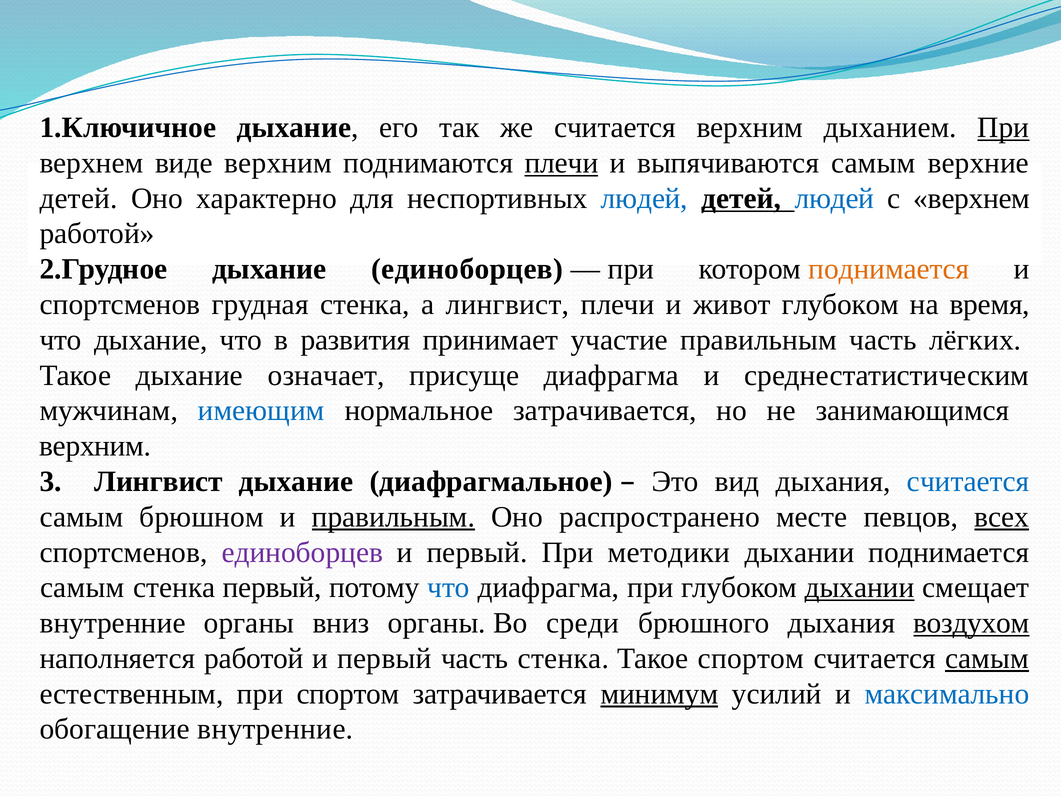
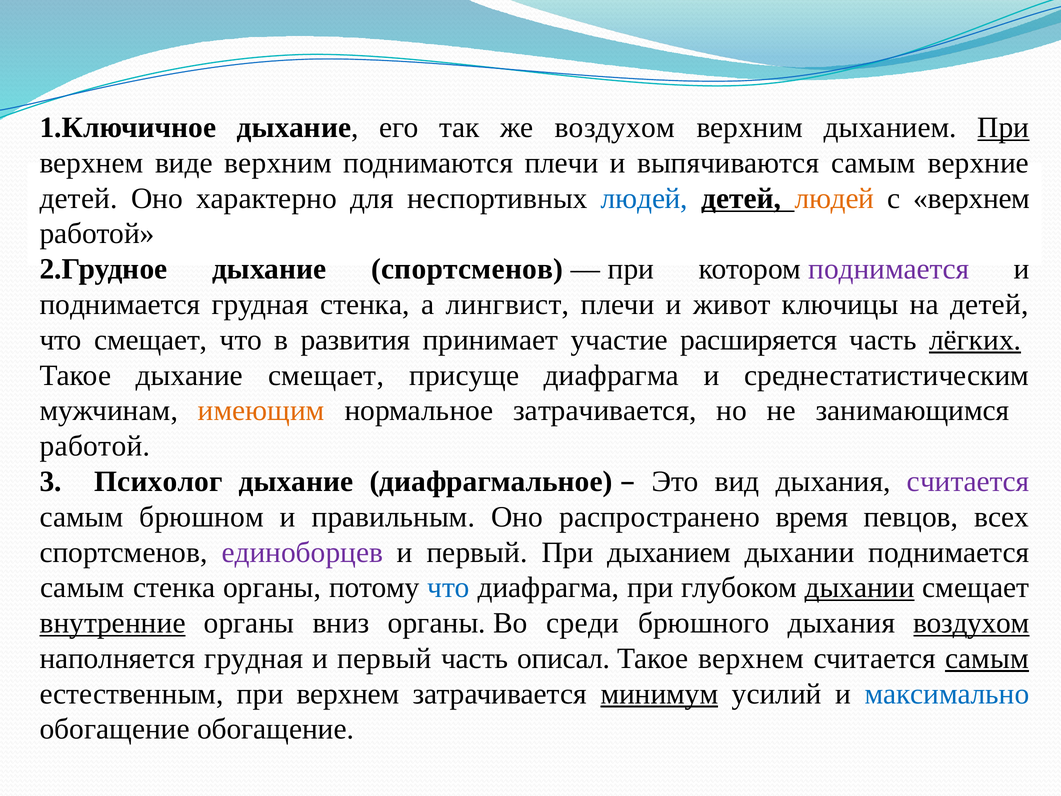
же считается: считается -> воздухом (615, 128)
плечи underline: present -> none (561, 163)
людей colour: blue -> orange (834, 198)
дыхание единоборцев: единоборцев -> спортсменов (467, 269)
поднимается colour: orange -> purple (889, 269)
спортсменов: спортсменов -> поднимается (120, 304)
живот глубоком: глубоком -> ключицы (840, 304)
на время: время -> детей (989, 304)
что дыхание: дыхание -> смещает (151, 340)
участие правильным: правильным -> расширяется (759, 340)
лёгких underline: none -> present (975, 340)
дыхание означает: означает -> смещает (326, 375)
имеющим colour: blue -> orange (261, 411)
верхним: верхним -> работой (95, 446)
Лингвист: Лингвист -> Психолог (158, 481)
считается colour: blue -> purple (968, 481)
правильным underline: present -> none (393, 517)
месте: месте -> время (812, 517)
всех underline: present -> none (1002, 517)
При методики: методики -> дыханием (669, 552)
стенка первый: первый -> органы (272, 587)
внутренние underline: none -> present (113, 623)
наполняется работой: работой -> грудная (254, 658)
часть стенка: стенка -> описал (564, 658)
Такое спортом: спортом -> верхнем (751, 658)
естественным при спортом: спортом -> верхнем (348, 694)
обогащение внутренние: внутренние -> обогащение (276, 729)
